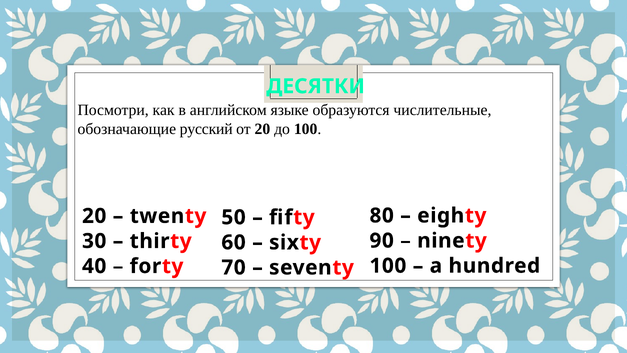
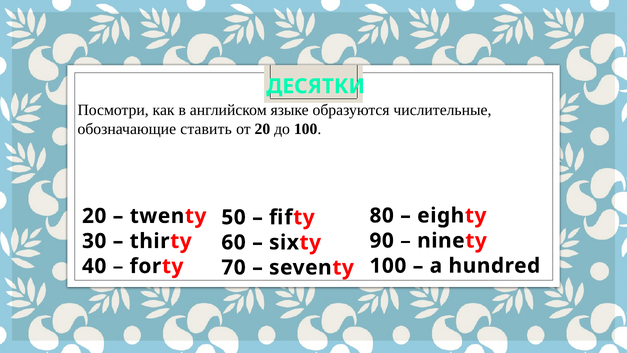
русский: русский -> ставить (206, 129)
